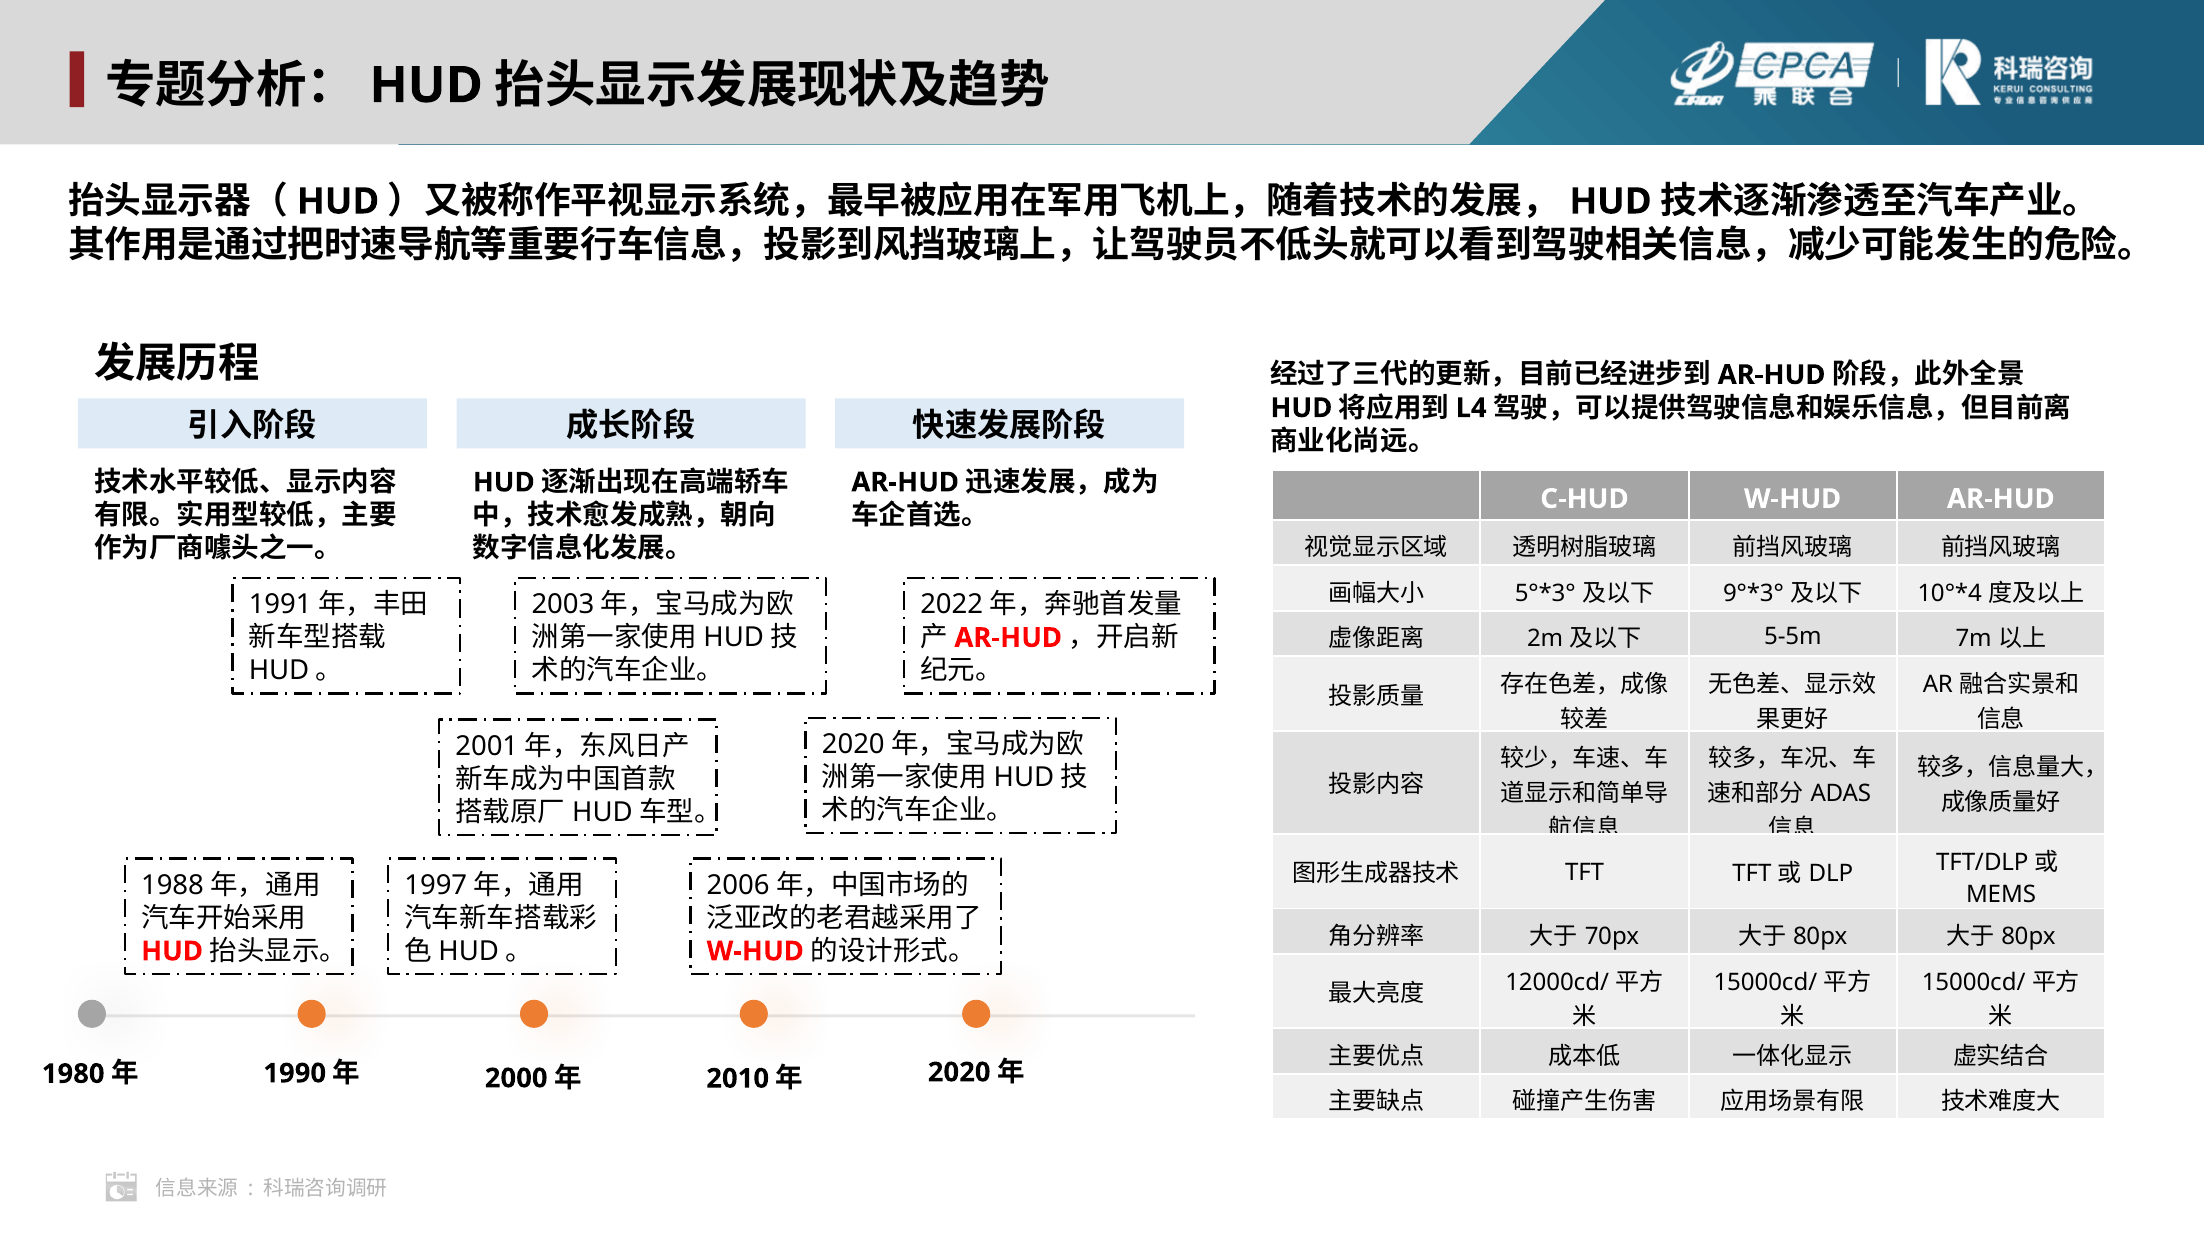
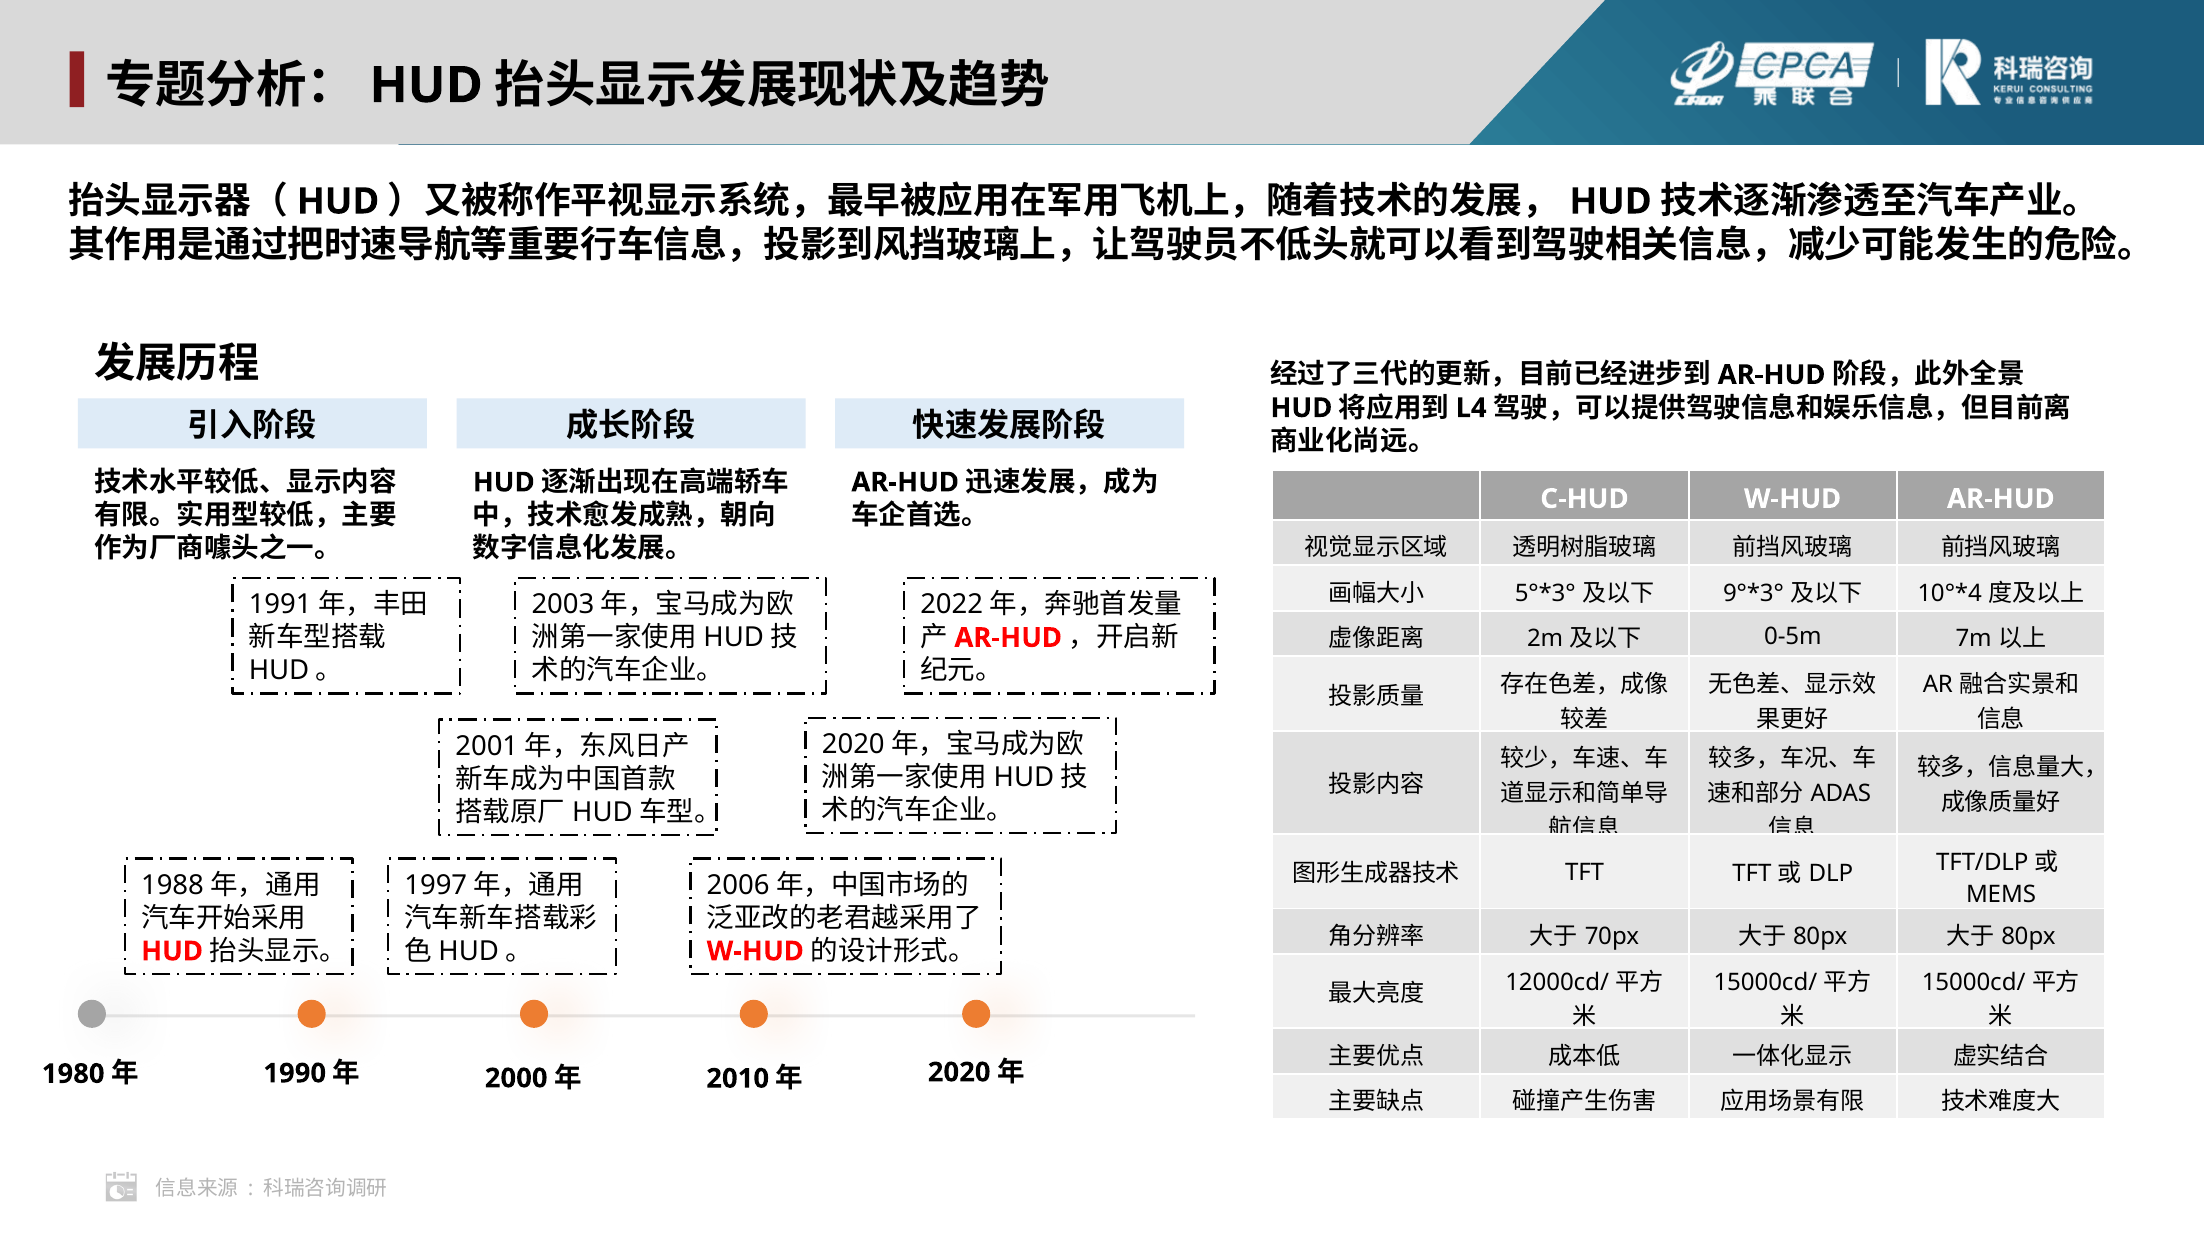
5-5m: 5-5m -> 0-5m (1793, 637)
